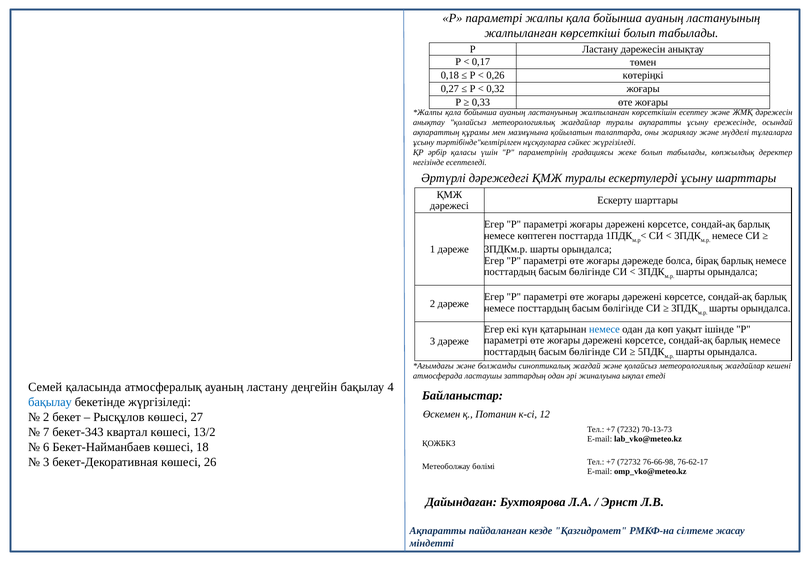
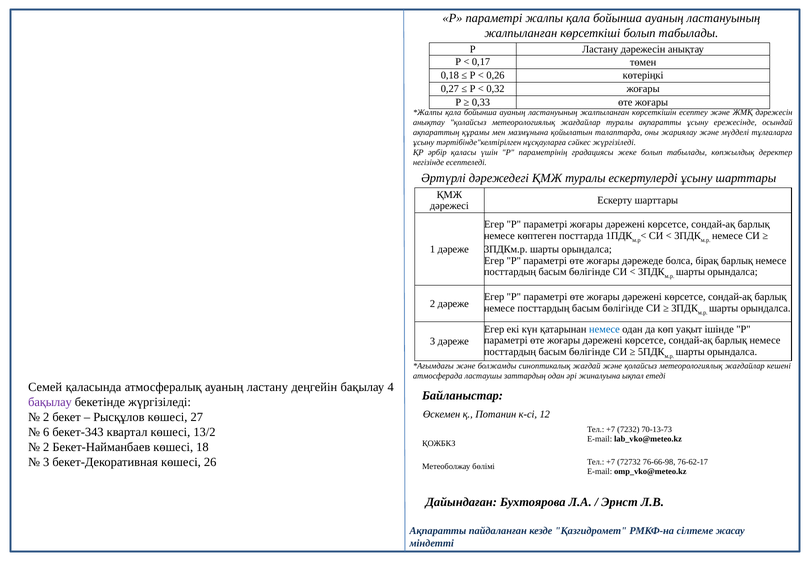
бақылау colour: blue -> purple (50, 402)
7: 7 -> 6 (46, 432)
6: 6 -> 2 (46, 447)
